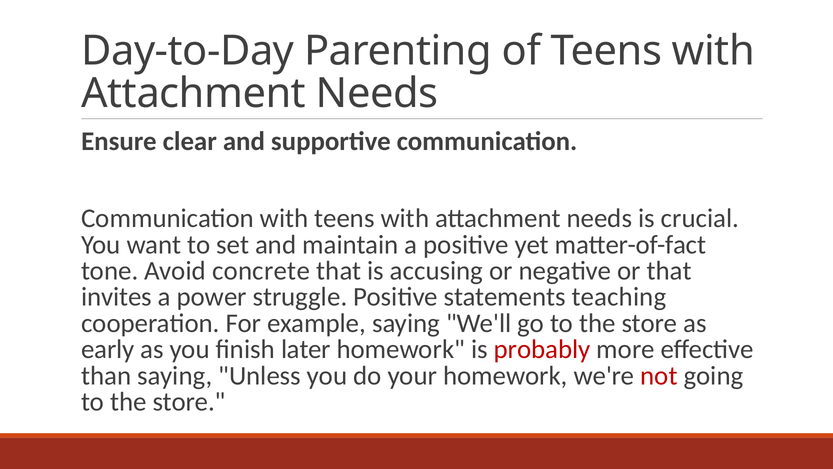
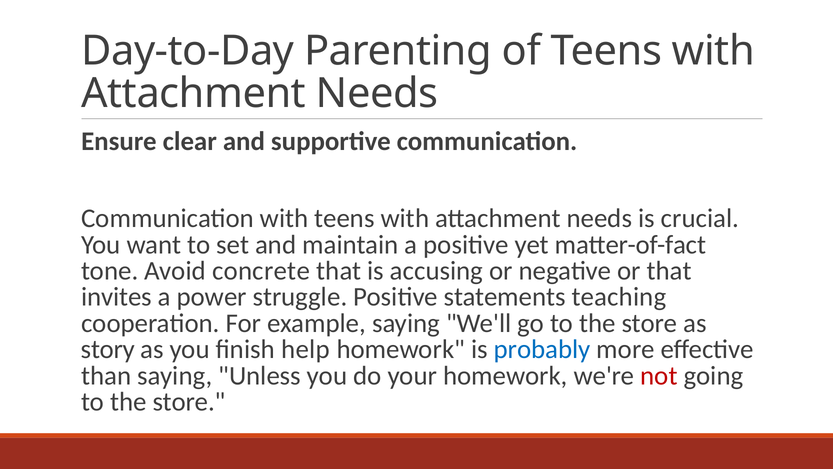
early: early -> story (108, 349)
later: later -> help (306, 349)
probably colour: red -> blue (542, 349)
